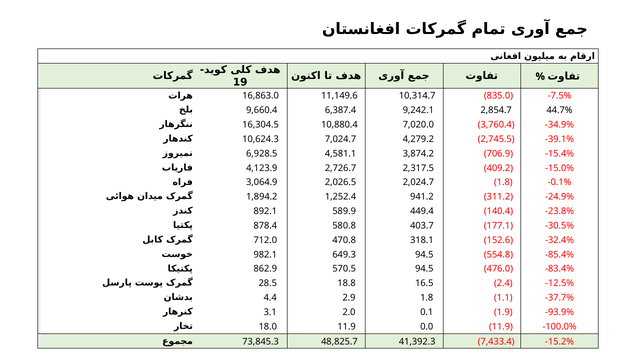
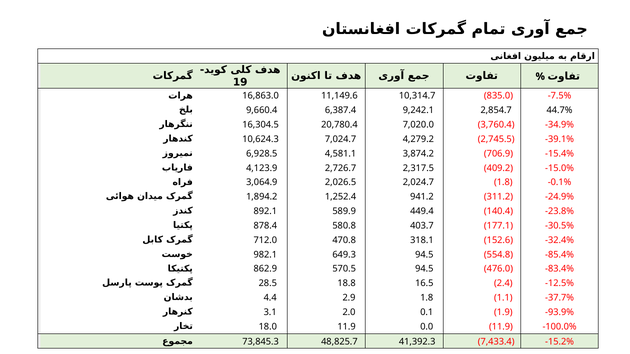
10,880.4: 10,880.4 -> 20,780.4 (339, 125)
